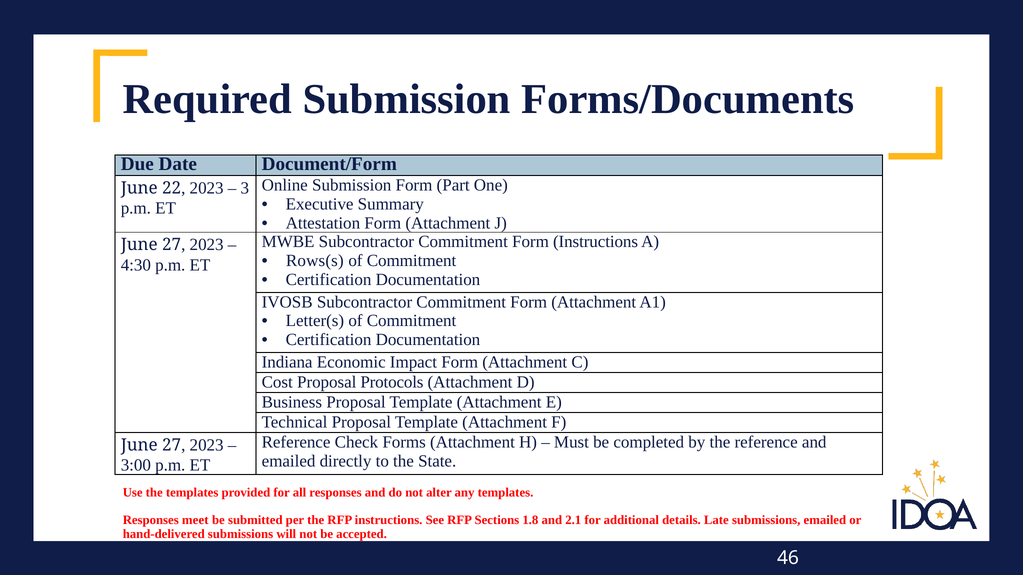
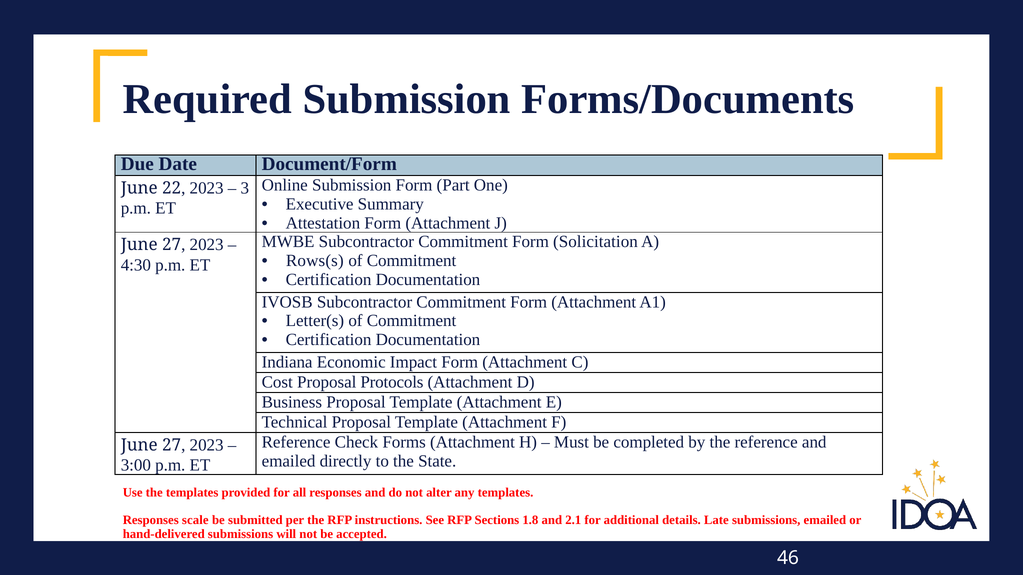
Form Instructions: Instructions -> Solicitation (595, 242)
meet: meet -> scale (195, 520)
